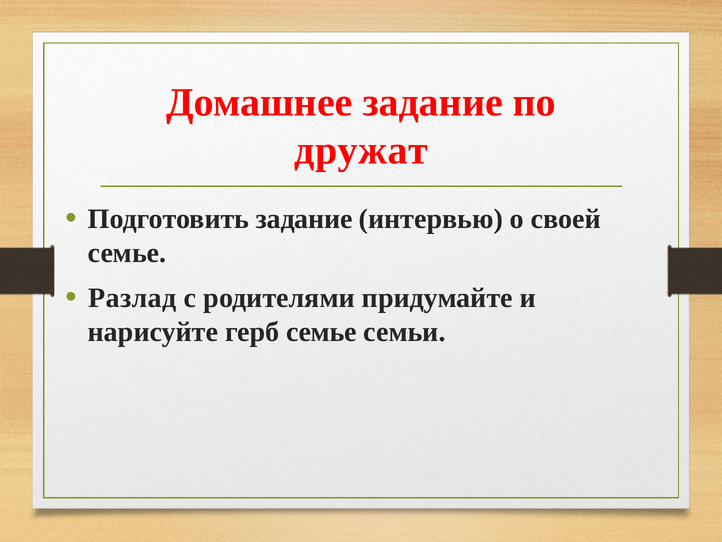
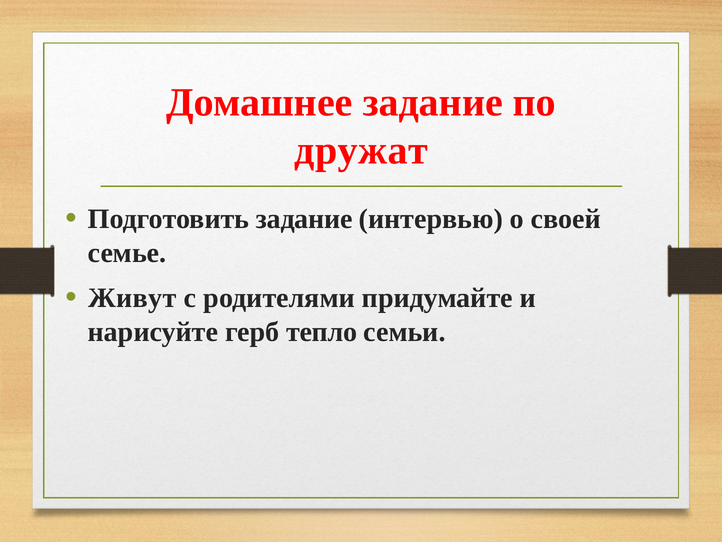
Разлад: Разлад -> Живут (132, 298)
герб семье: семье -> тепло (322, 332)
